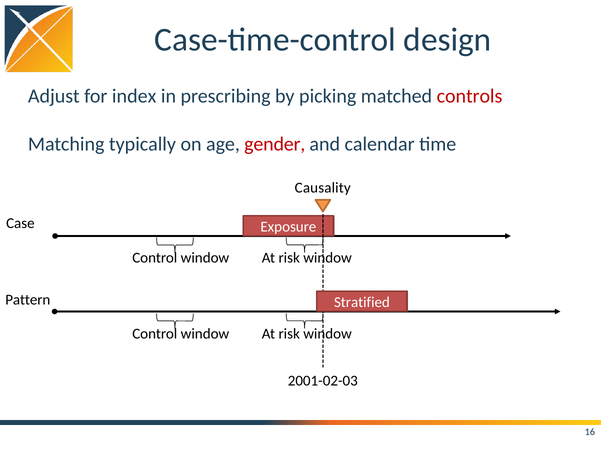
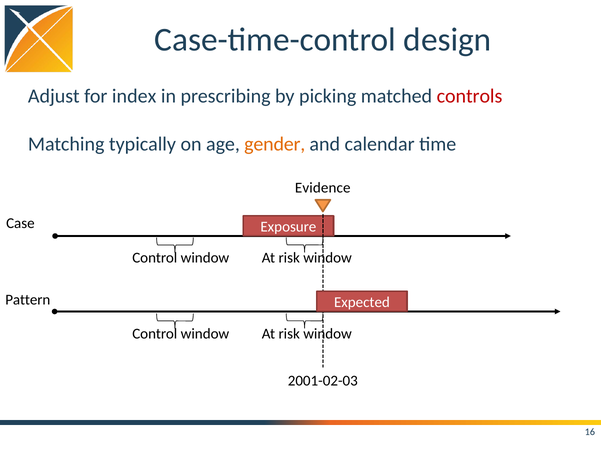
gender colour: red -> orange (275, 145)
Causality: Causality -> Evidence (323, 188)
Stratified: Stratified -> Expected (362, 303)
